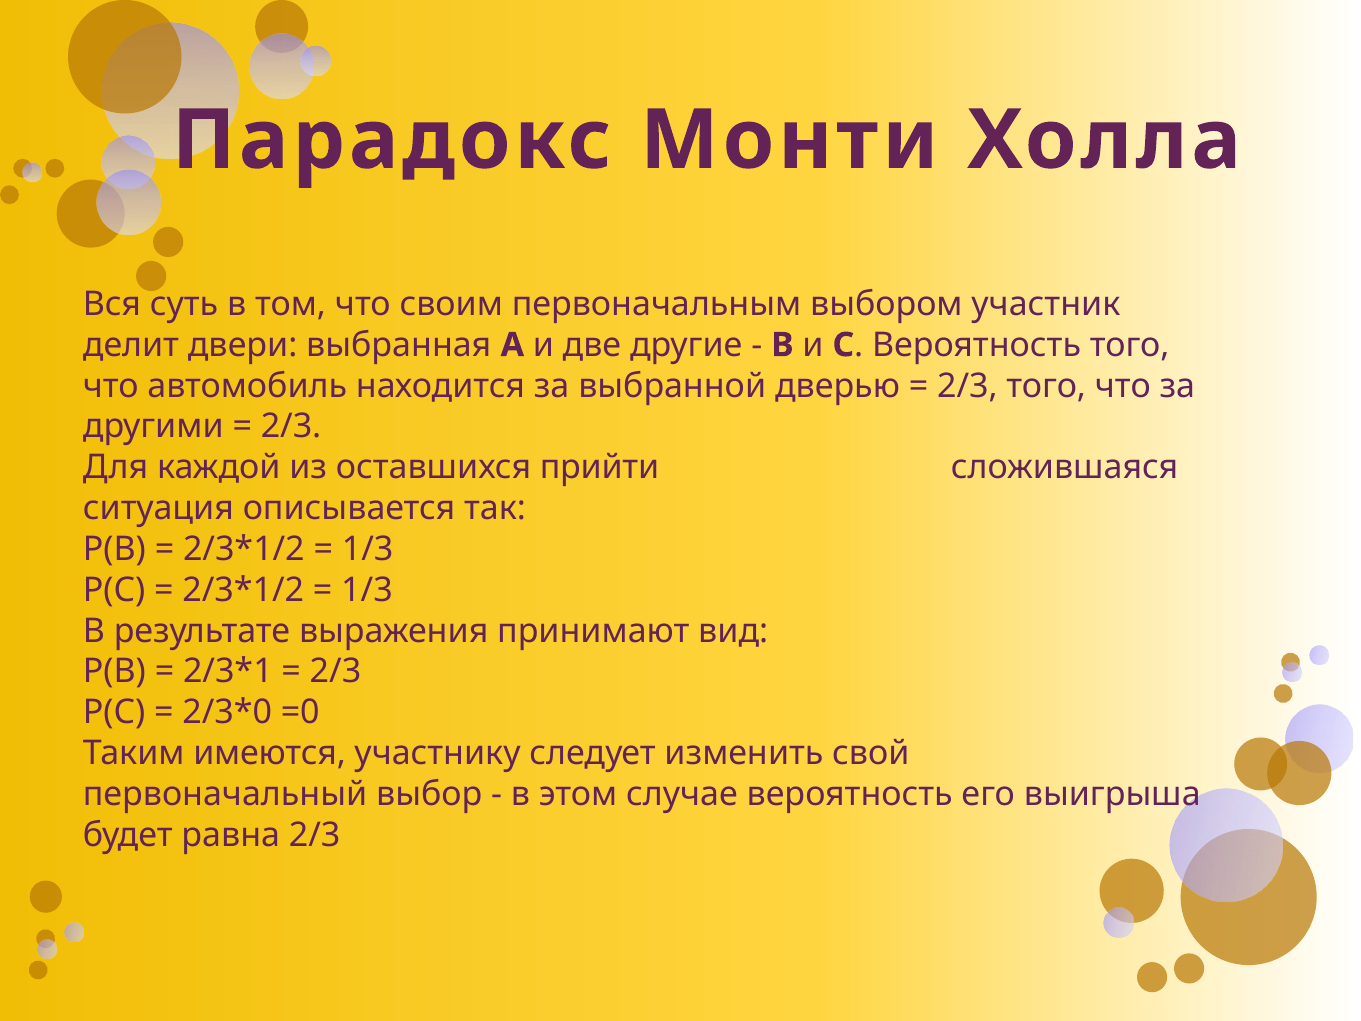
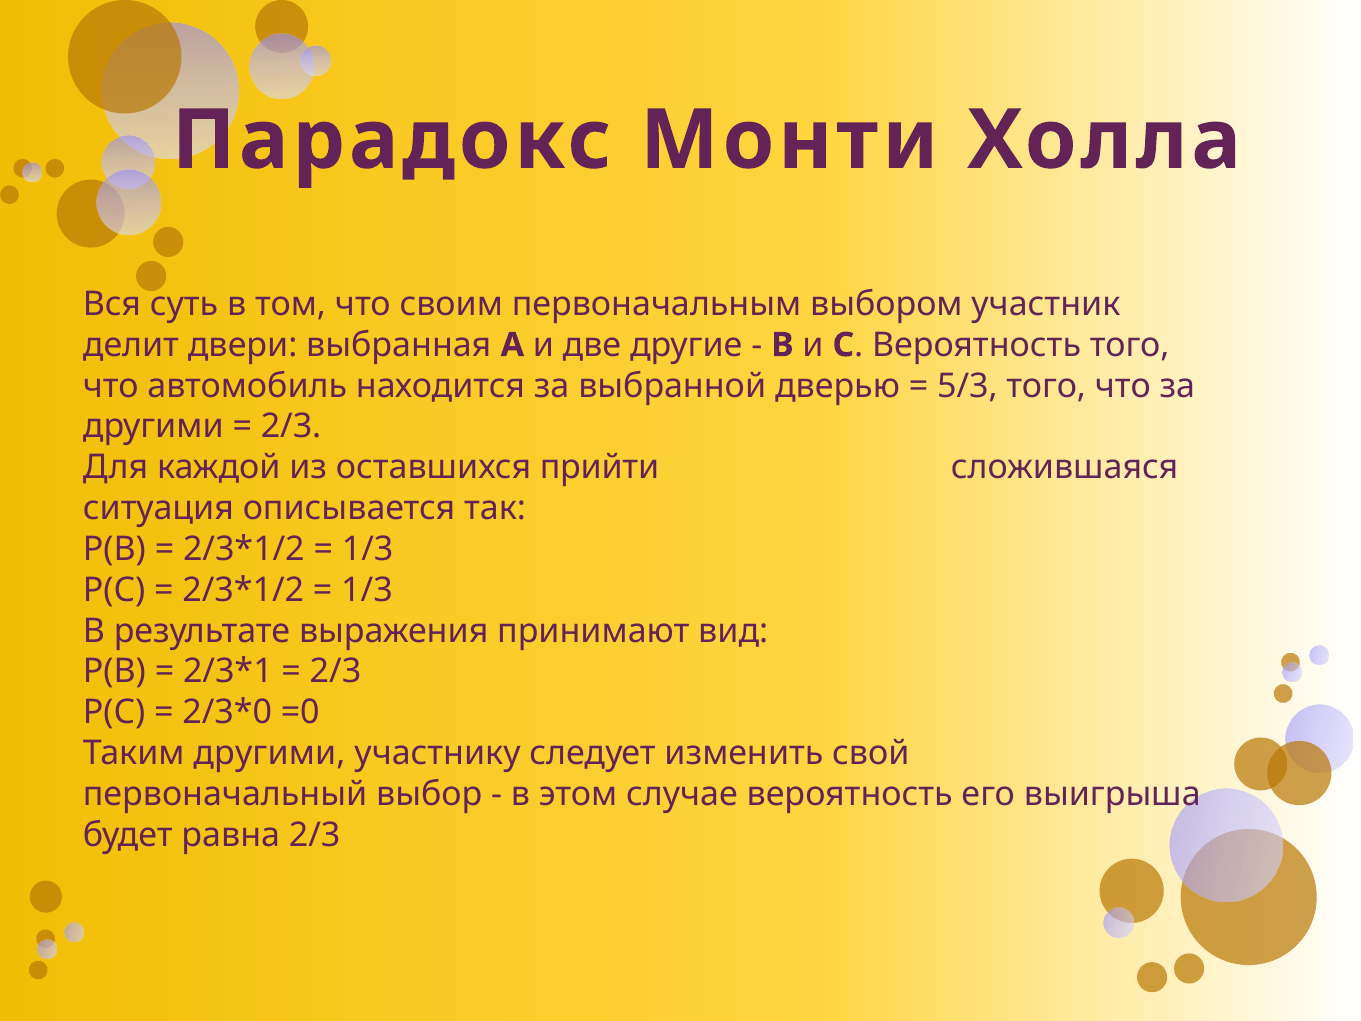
2/3: 2/3 -> 5/3 (967, 386)
Таким имеются: имеются -> другими (269, 753)
